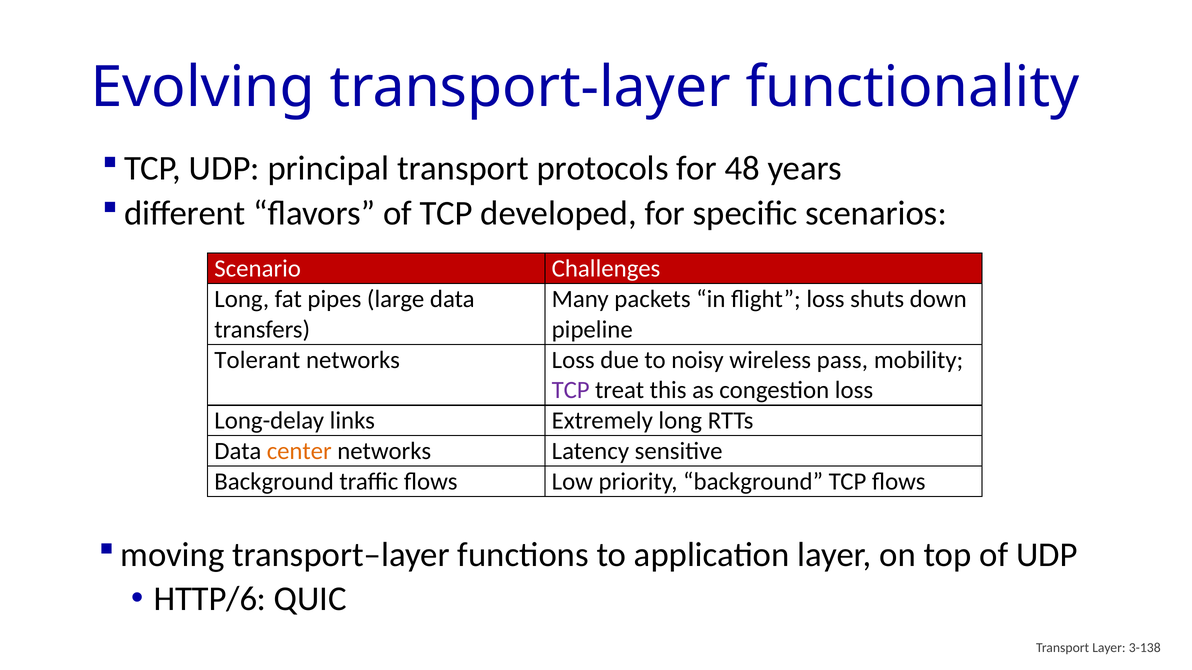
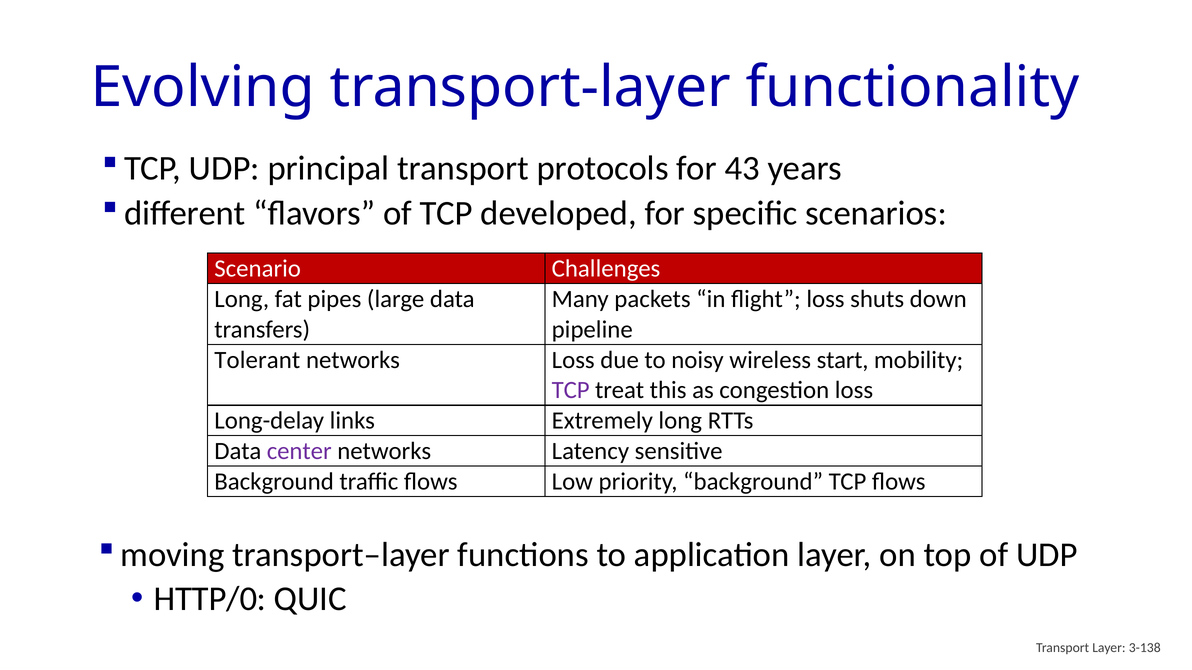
48: 48 -> 43 (742, 169)
pass: pass -> start (843, 360)
center colour: orange -> purple (299, 451)
HTTP/6: HTTP/6 -> HTTP/0 (210, 599)
